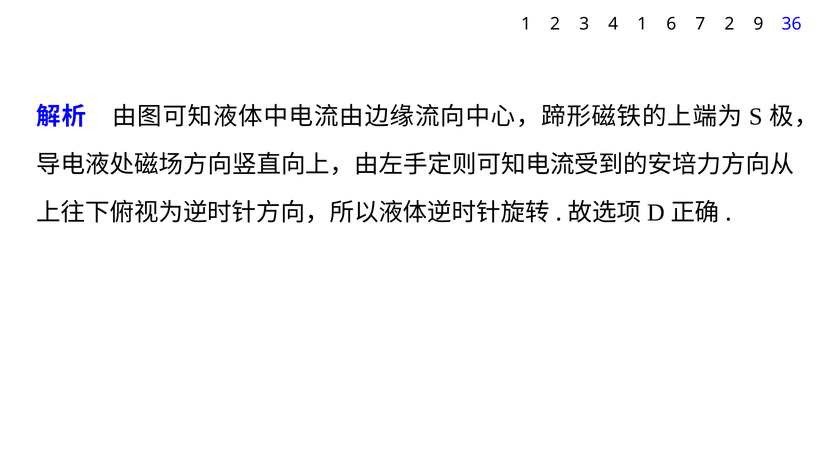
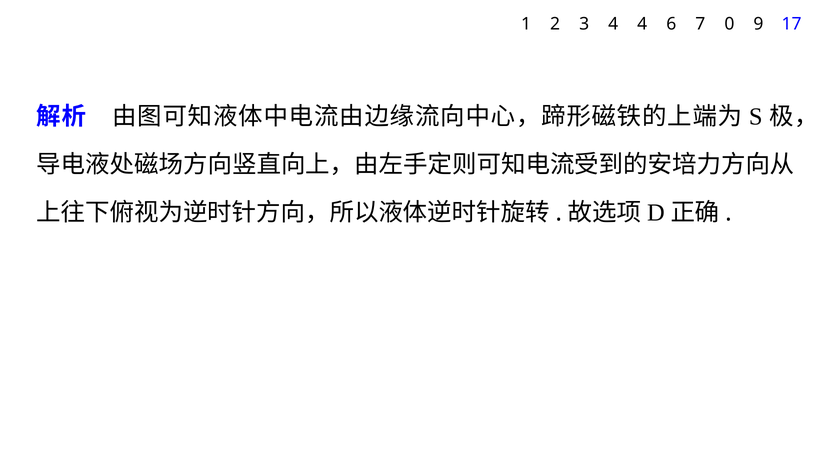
4 1: 1 -> 4 (642, 24)
7 2: 2 -> 0 (729, 24)
36: 36 -> 17 (792, 24)
